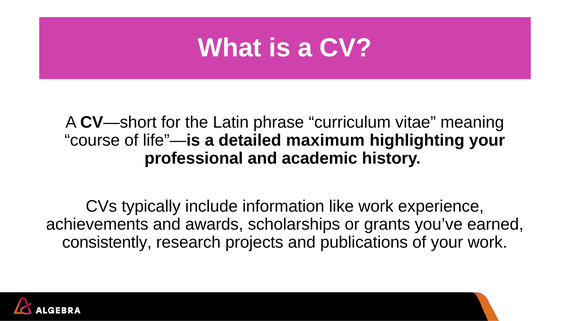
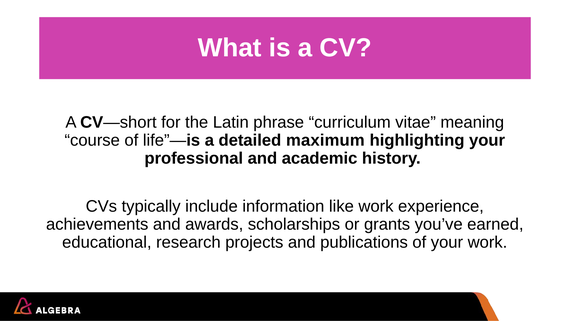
consistently: consistently -> educational (107, 242)
